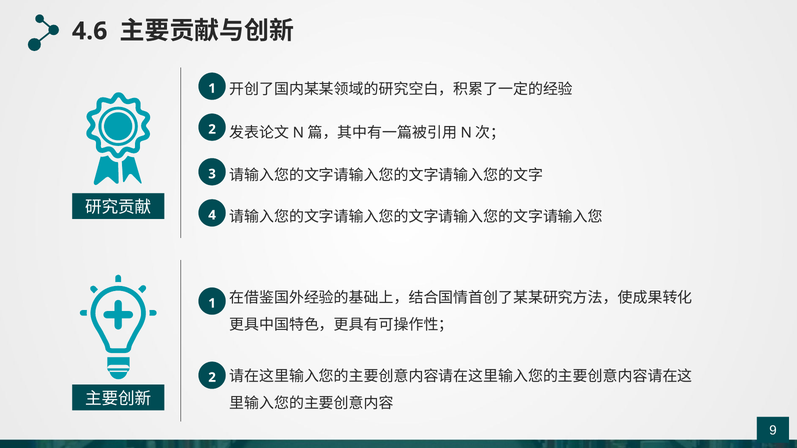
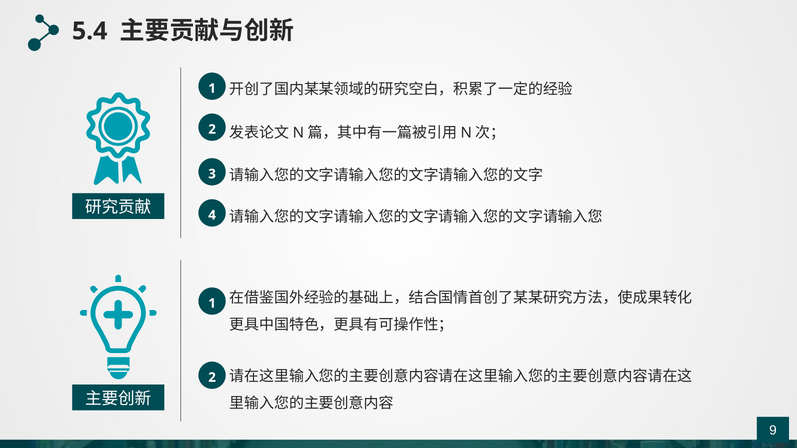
4.6: 4.6 -> 5.4 (90, 31)
